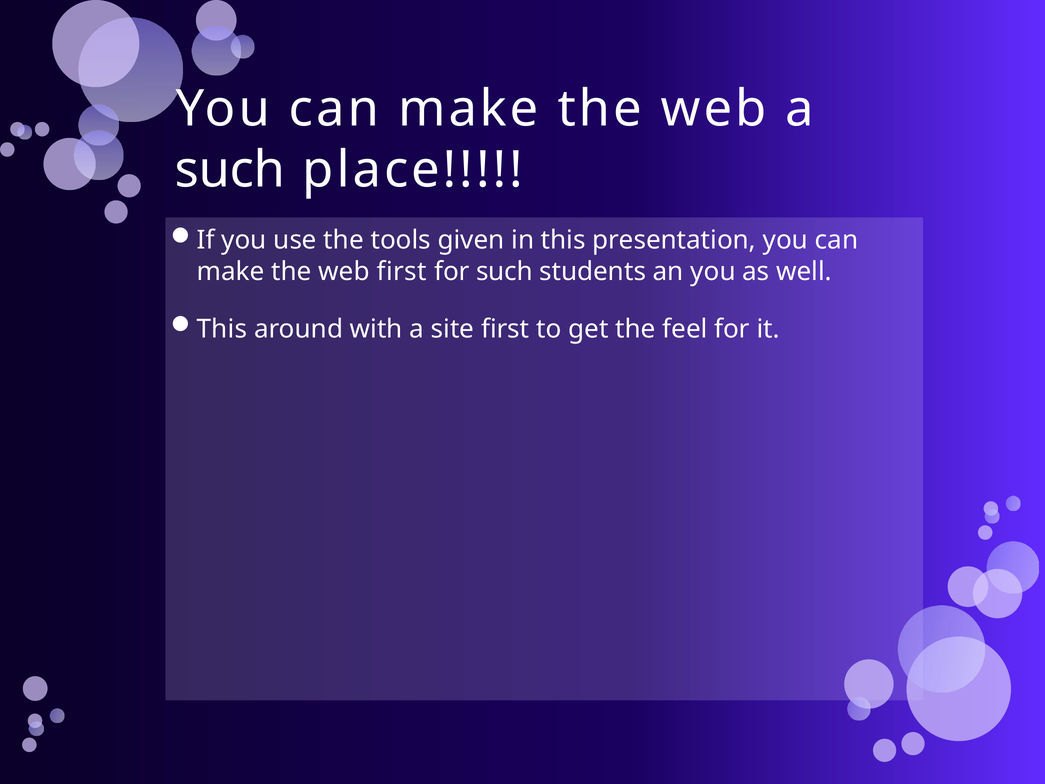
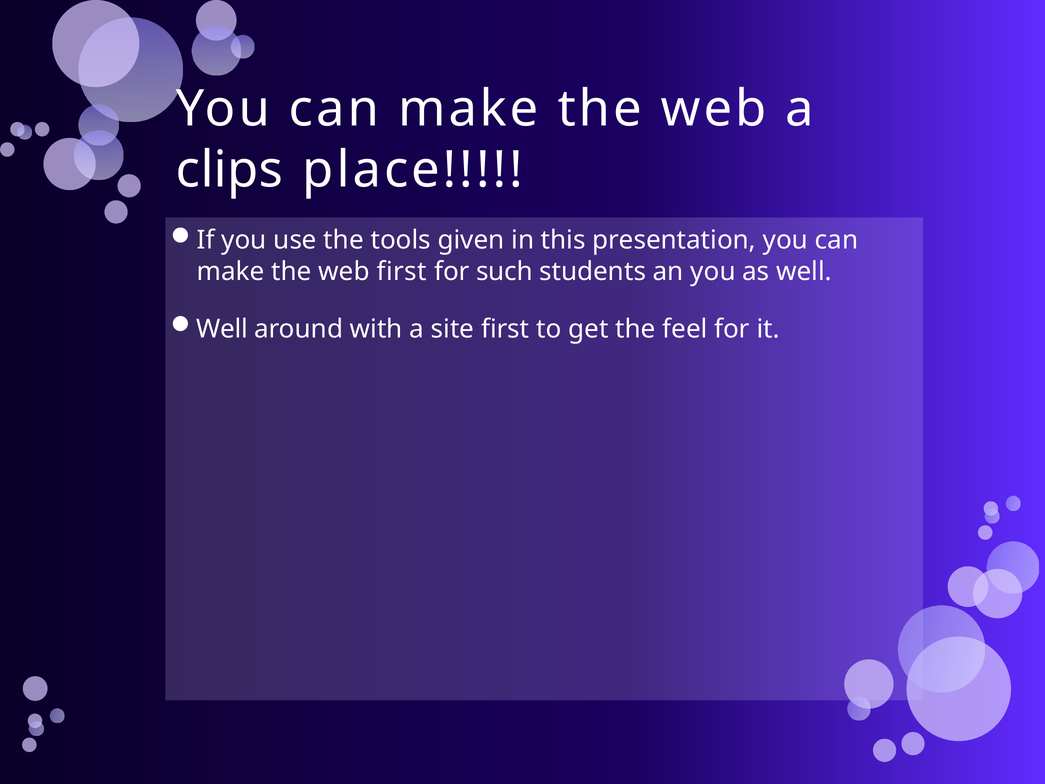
such: such -> clips (230, 170)
This: This -> Well (222, 329)
